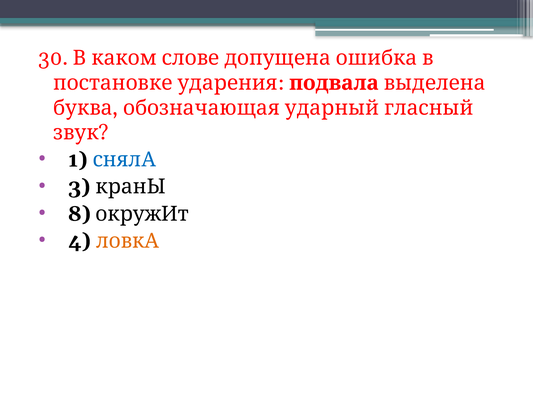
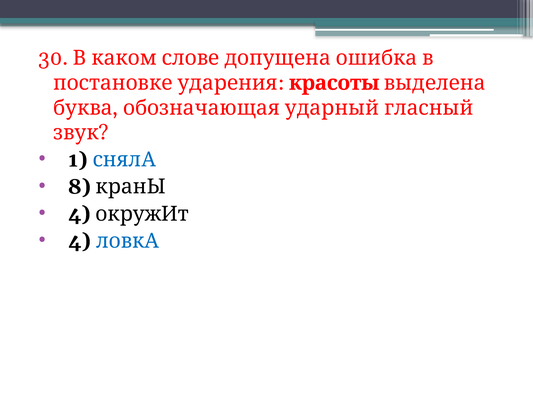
подвала: подвала -> красоты (334, 83)
3: 3 -> 8 (79, 187)
8: 8 -> 4 (79, 214)
ловкА colour: orange -> blue (128, 241)
